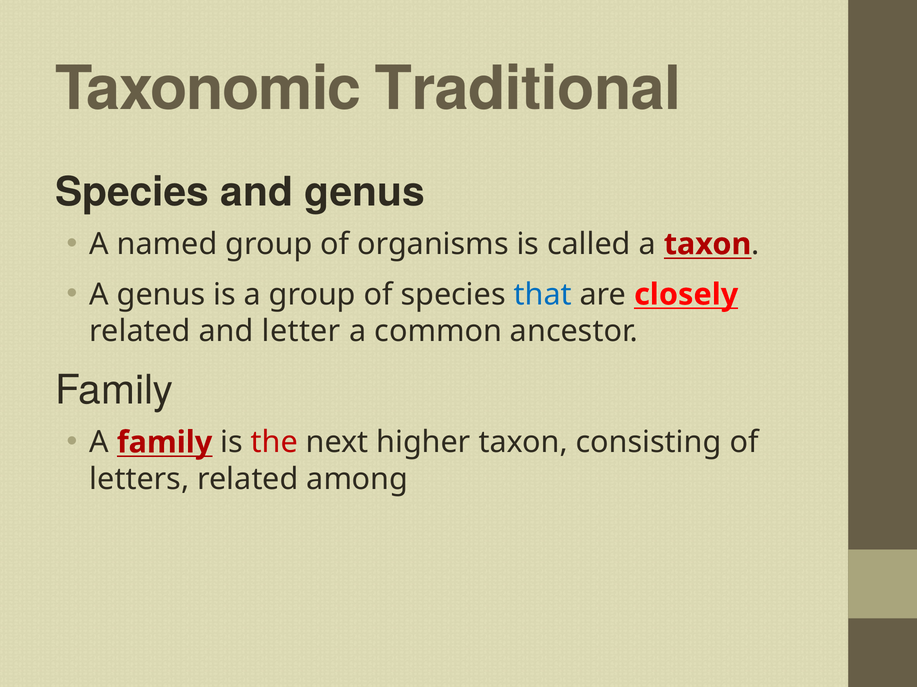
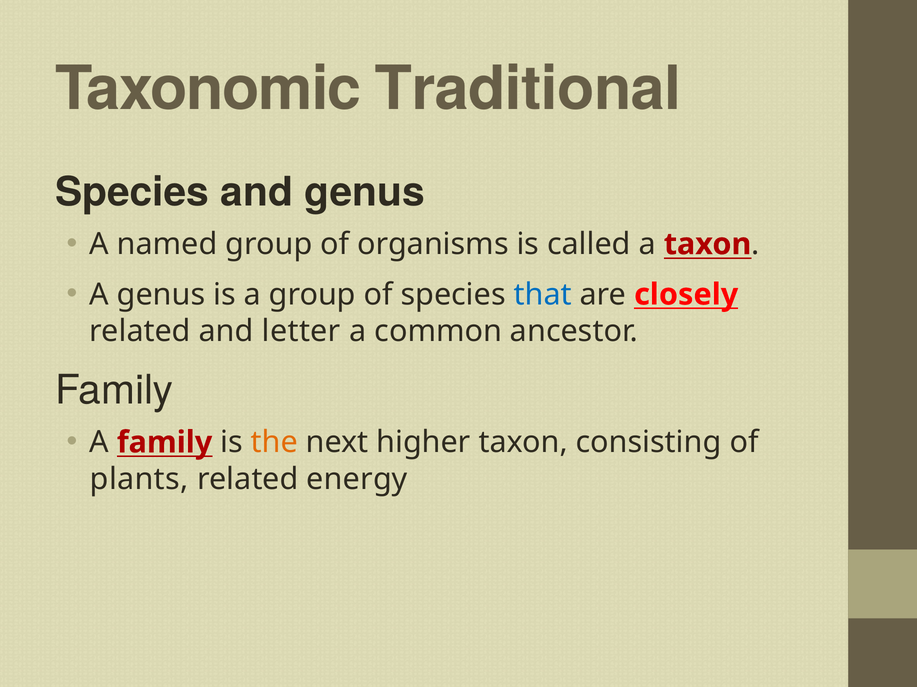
the colour: red -> orange (274, 443)
letters: letters -> plants (139, 480)
among: among -> energy (357, 480)
